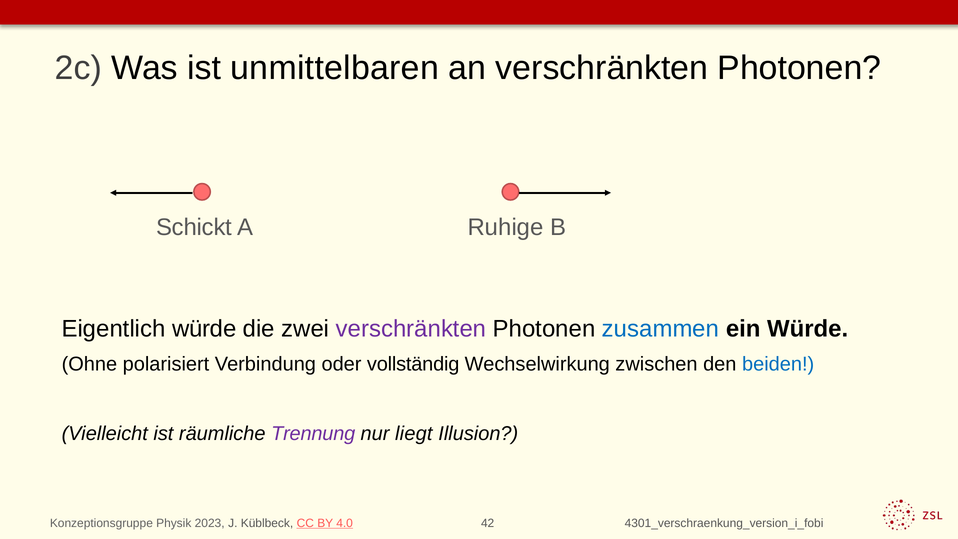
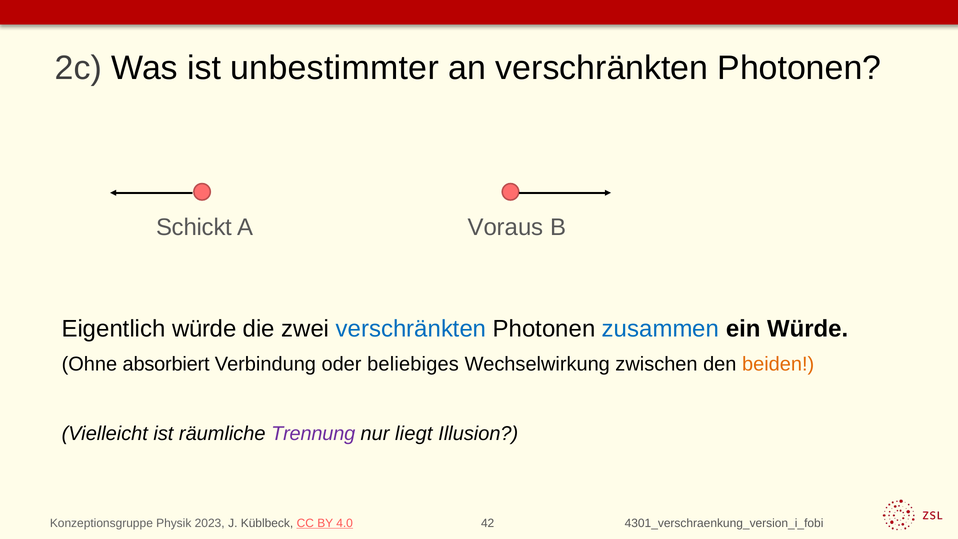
unmittelbaren: unmittelbaren -> unbestimmter (335, 68)
Ruhige: Ruhige -> Voraus (506, 227)
verschränkten colour: purple -> blue (411, 329)
polarisiert: polarisiert -> absorbiert (166, 364)
vollständig: vollständig -> beliebiges (413, 364)
beiden colour: blue -> orange (778, 364)
